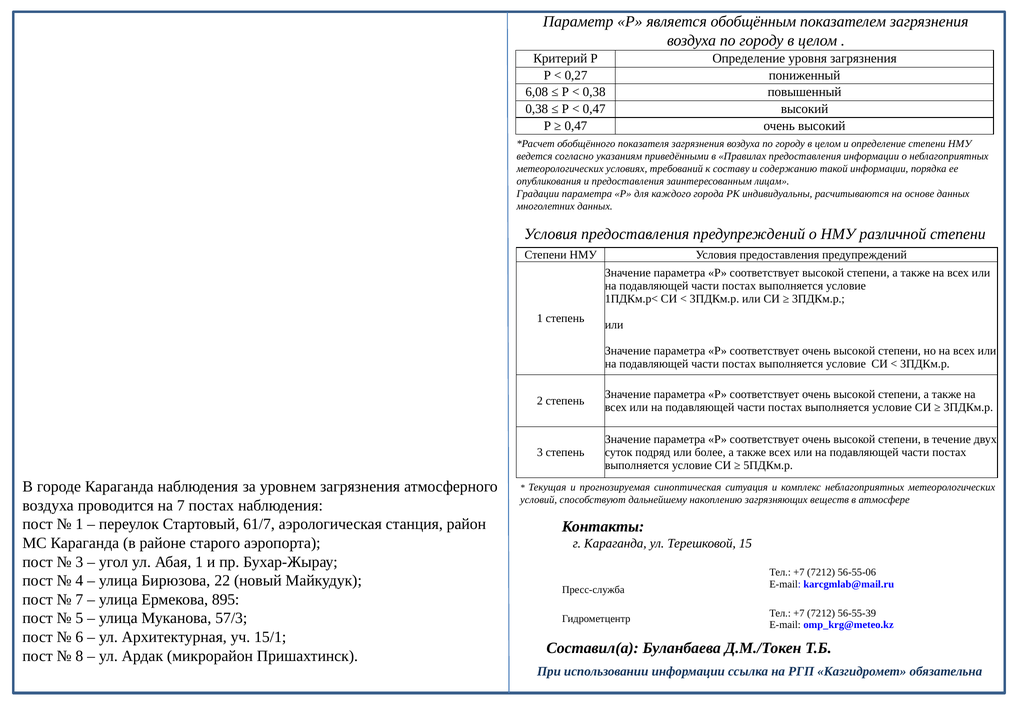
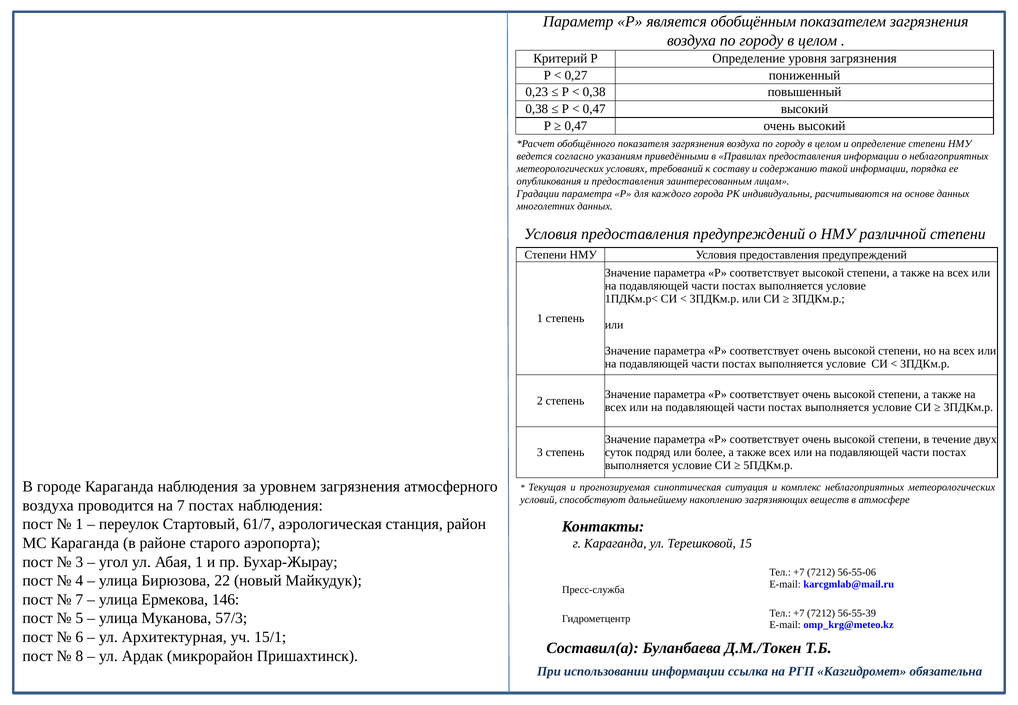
6,08: 6,08 -> 0,23 (537, 92)
895: 895 -> 146 (226, 599)
